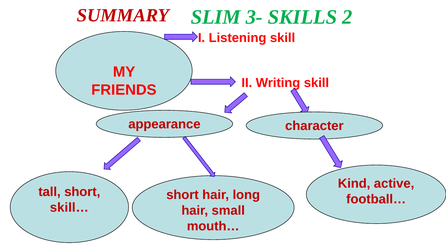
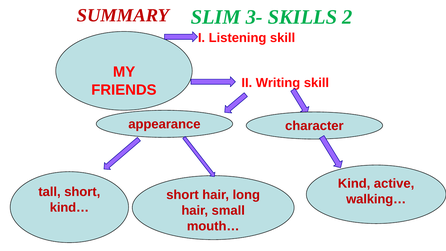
football…: football… -> walking… (376, 199)
skill…: skill… -> kind… (69, 208)
